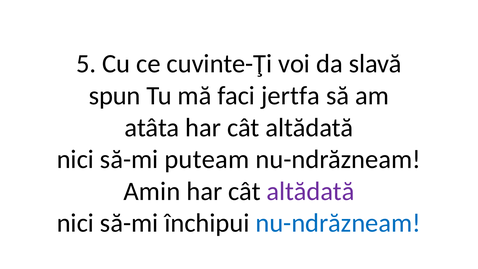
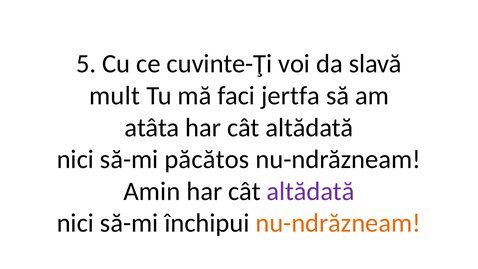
spun: spun -> mult (115, 96)
puteam: puteam -> păcătos (207, 159)
nu-ndrăzneam colour: blue -> orange (338, 223)
